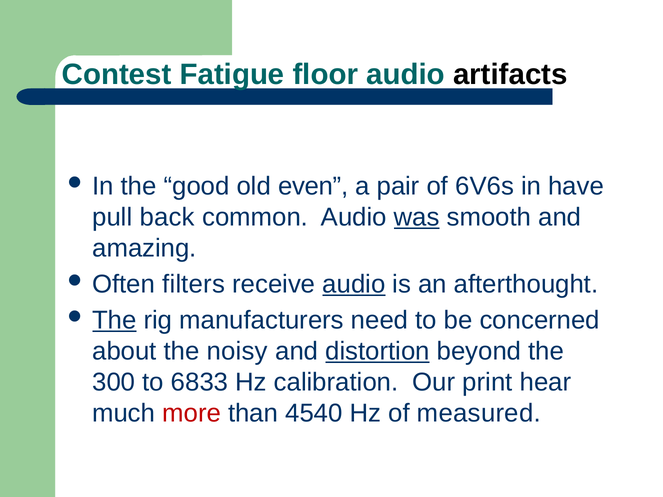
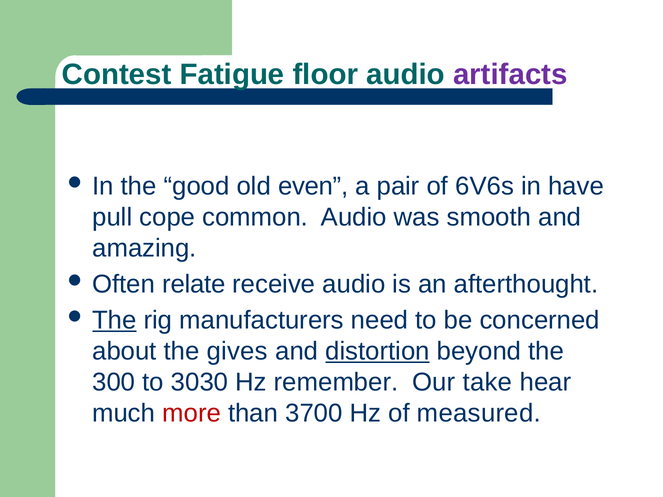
artifacts colour: black -> purple (510, 75)
back: back -> cope (167, 217)
was underline: present -> none (417, 217)
filters: filters -> relate (194, 284)
audio underline: present -> none (354, 284)
noisy: noisy -> gives (237, 351)
6833: 6833 -> 3030 (200, 382)
calibration: calibration -> remember (336, 382)
print: print -> take (487, 382)
4540: 4540 -> 3700 (314, 413)
